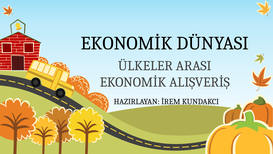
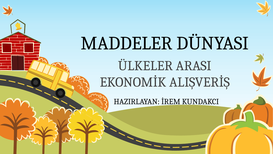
EKONOMİK: EKONOMİK -> MADDELER (127, 43)
